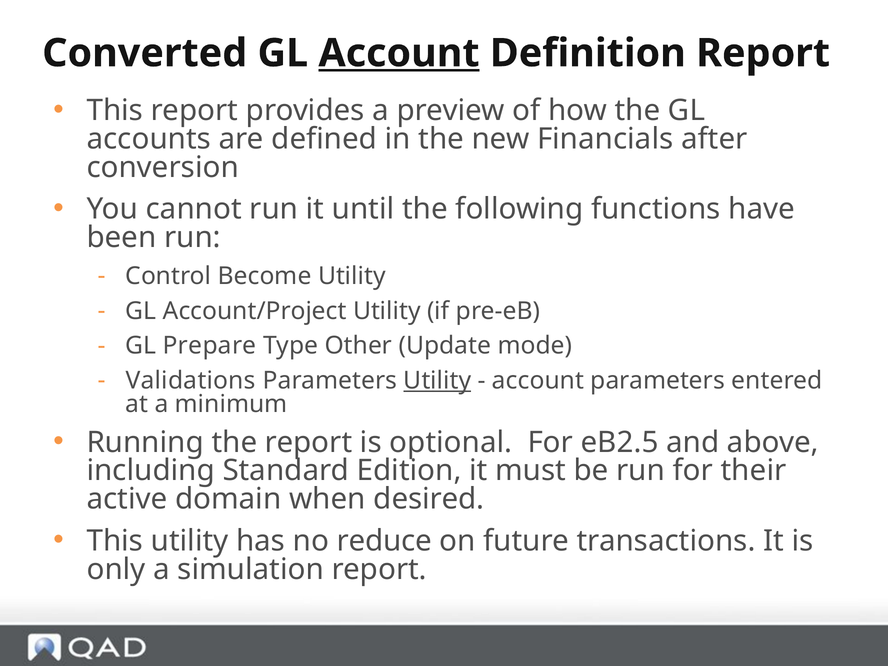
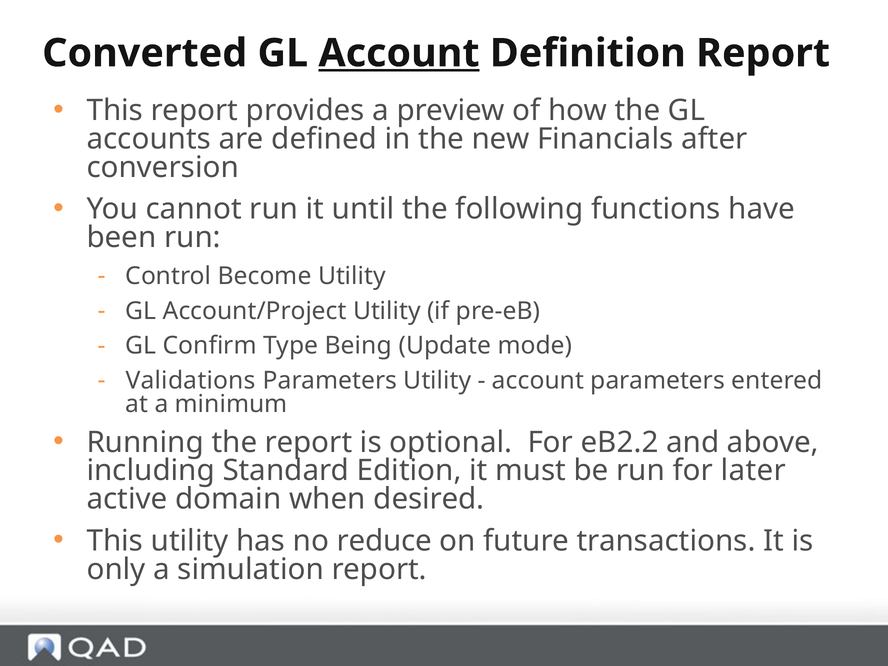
Prepare: Prepare -> Confirm (210, 346)
Other: Other -> Being (358, 346)
Utility underline: present -> none (437, 381)
eB2.5: eB2.5 -> eB2.2 (620, 442)
their: their -> later (753, 471)
